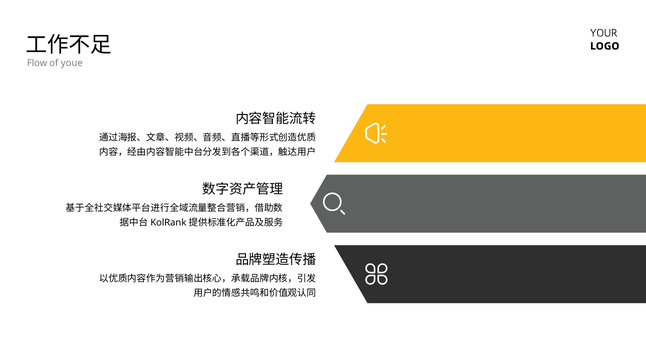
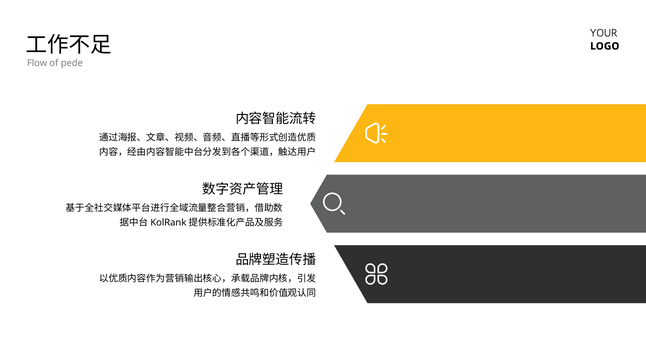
youe: youe -> pede (72, 63)
